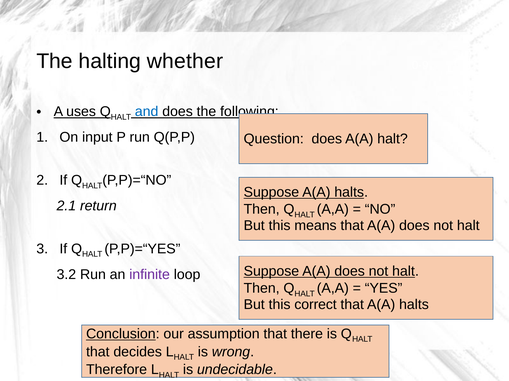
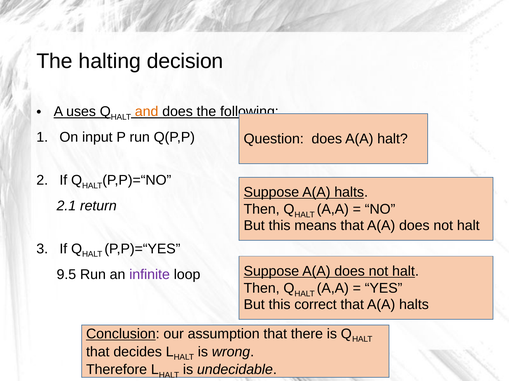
whether: whether -> decision (185, 61)
and colour: blue -> orange (147, 112)
3.2: 3.2 -> 9.5 (66, 275)
